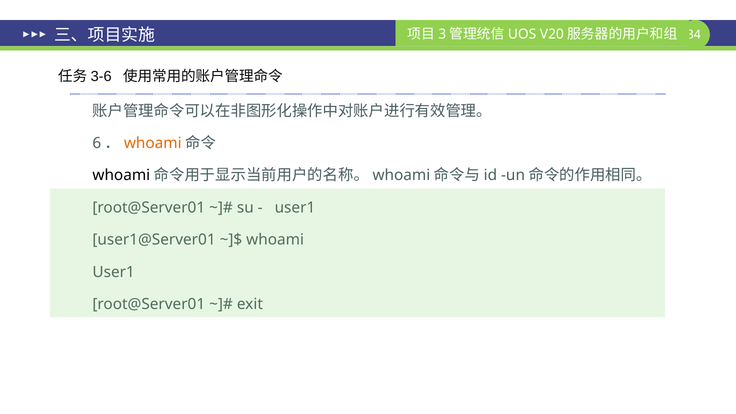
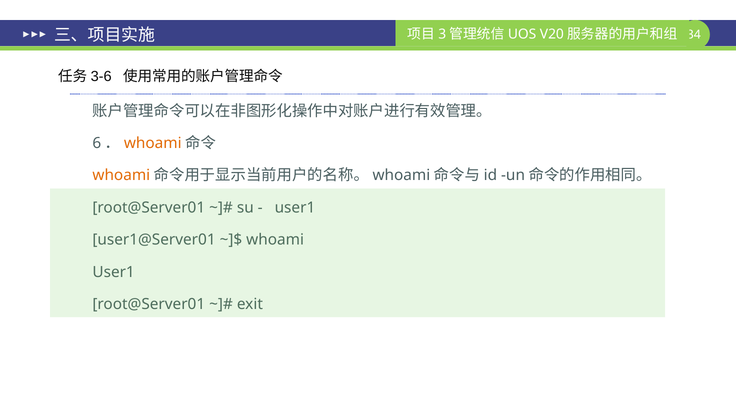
whoami colour: black -> orange (121, 175)
